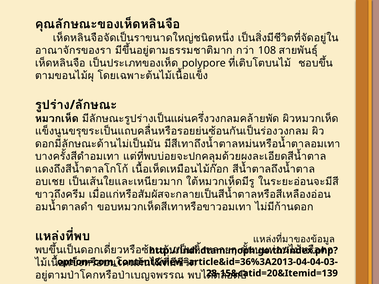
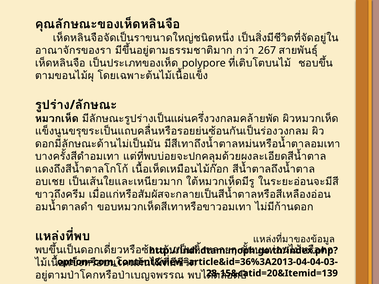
108: 108 -> 267 (267, 50)
